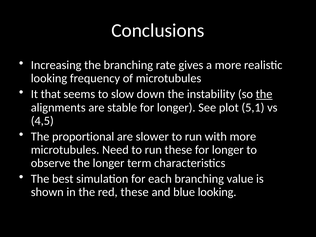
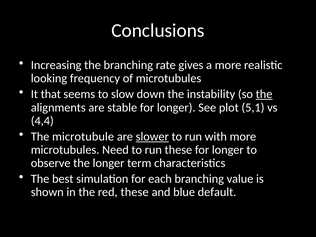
4,5: 4,5 -> 4,4 (42, 121)
proportional: proportional -> microtubule (83, 137)
slower underline: none -> present (152, 137)
blue looking: looking -> default (217, 192)
